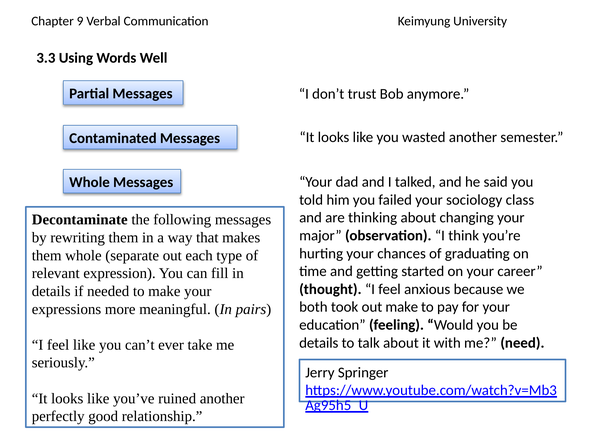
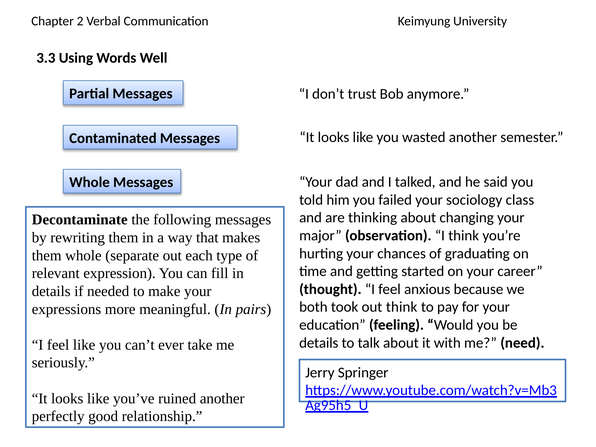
9: 9 -> 2 (80, 21)
out make: make -> think (402, 307)
